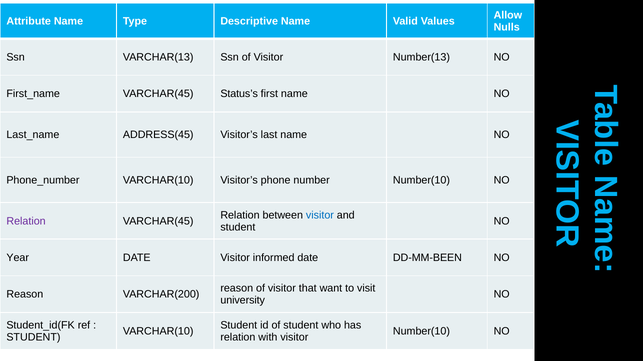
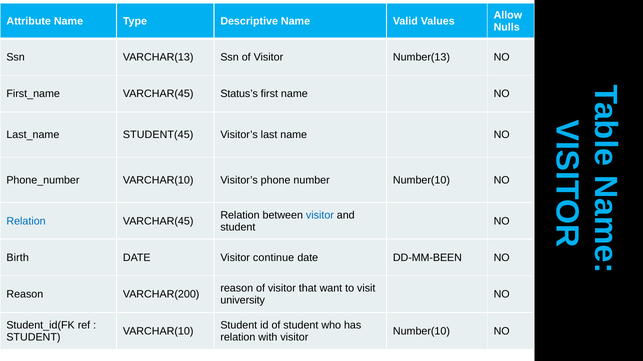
ADDRESS(45: ADDRESS(45 -> STUDENT(45 (158, 135)
Relation colour: purple -> blue (26, 221)
Year: Year -> Birth (18, 258)
informed: informed -> continue (274, 258)
